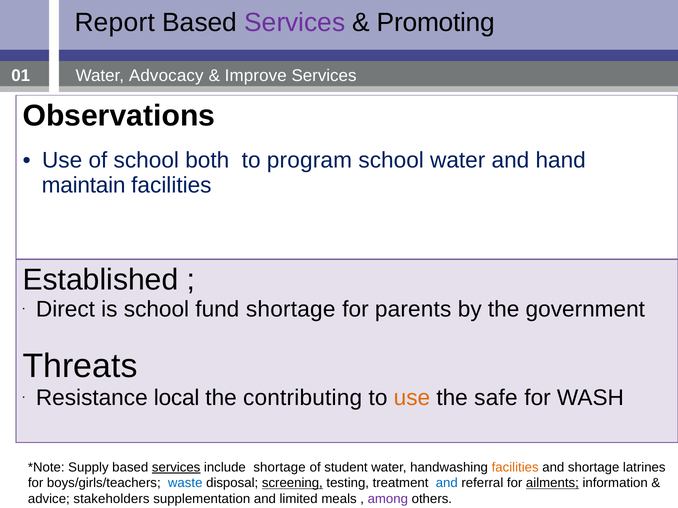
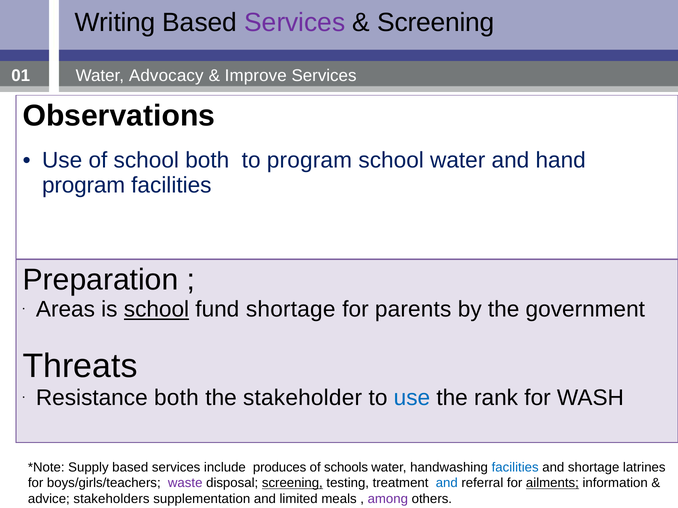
Report: Report -> Writing (115, 23)
Promoting: Promoting -> Screening (436, 23)
maintain: maintain -> program (84, 186)
Established: Established -> Preparation (101, 280)
Direct: Direct -> Areas (65, 310)
school underline: none -> present (156, 310)
Resistance local: local -> both (176, 398)
contributing: contributing -> stakeholder (303, 398)
use colour: orange -> blue (412, 398)
safe: safe -> rank (496, 398)
services underline: present -> none (176, 468)
include shortage: shortage -> produces (280, 468)
student: student -> schools (346, 468)
facilities colour: orange -> blue (515, 468)
waste colour: blue -> purple (185, 484)
